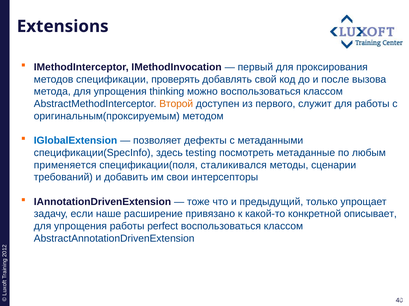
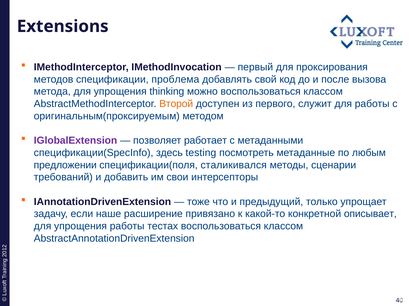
проверять: проверять -> проблема (175, 80)
IGlobalExtension colour: blue -> purple (76, 141)
дефекты: дефекты -> работает (206, 141)
применяется: применяется -> предложении (65, 165)
perfect: perfect -> тестах (163, 227)
